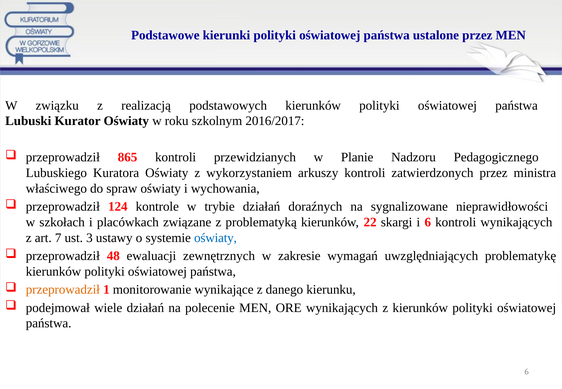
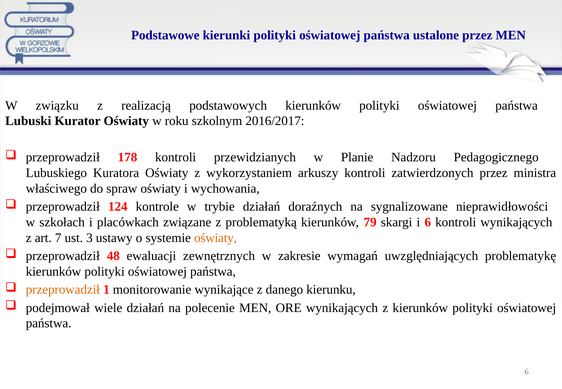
865: 865 -> 178 (128, 157)
22: 22 -> 79 (370, 222)
oświaty colour: blue -> orange (216, 238)
